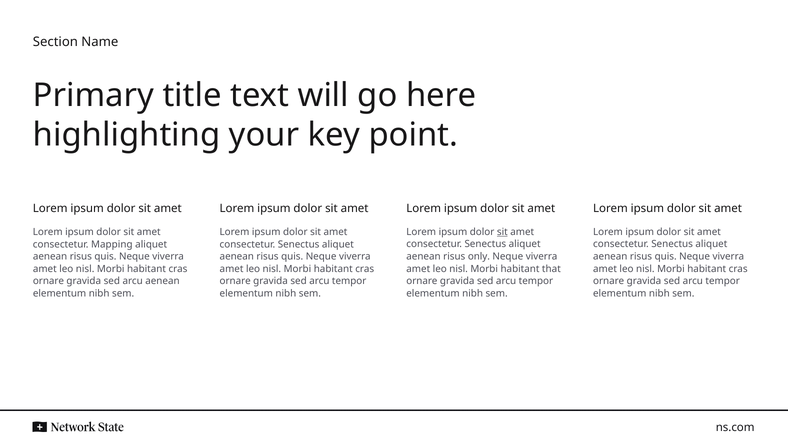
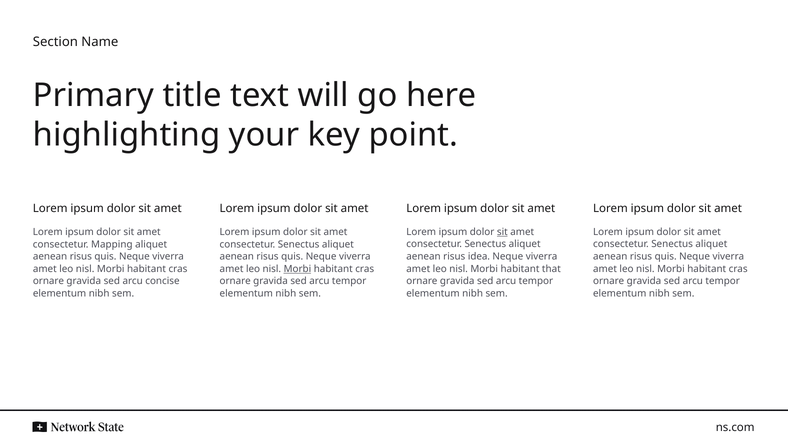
only: only -> idea (479, 257)
Morbi underline: none -> present (297, 269)
arcu aenean: aenean -> concise (162, 281)
